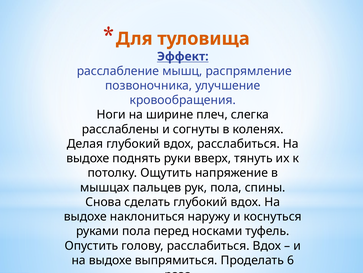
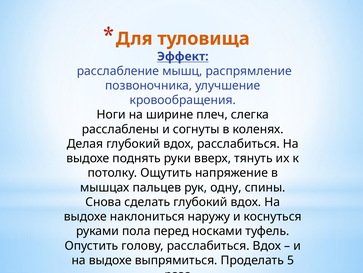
рук пола: пола -> одну (226, 187)
6: 6 -> 5 (290, 260)
